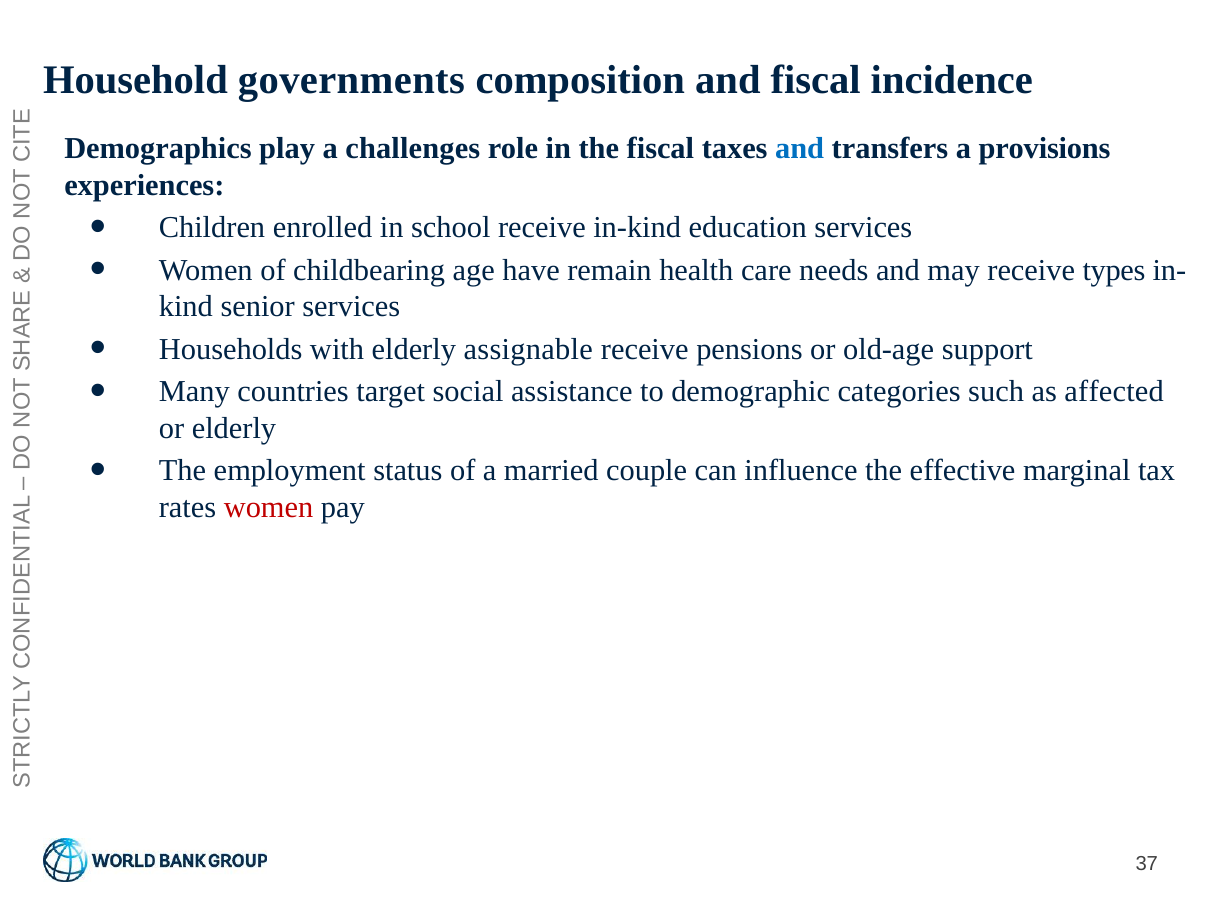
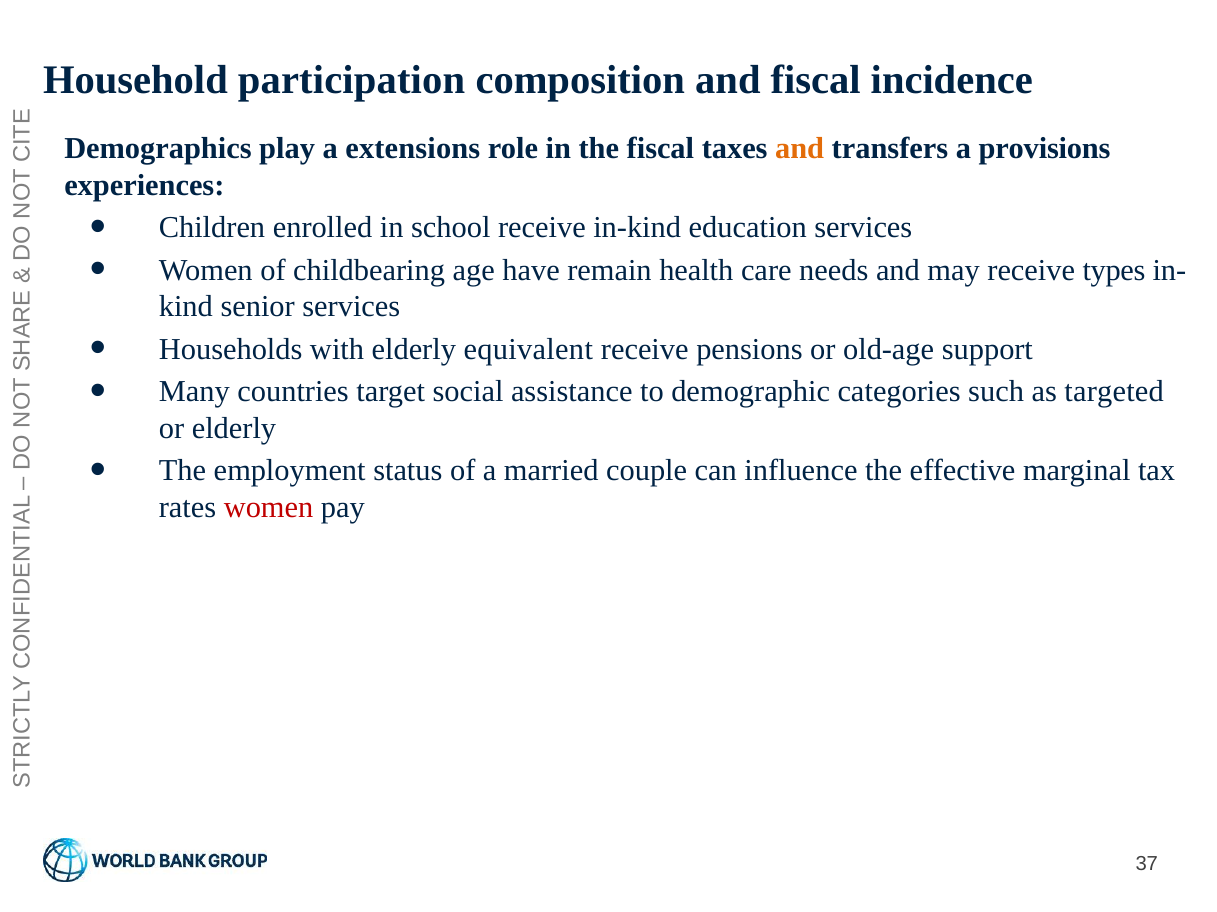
governments: governments -> participation (352, 80)
challenges: challenges -> extensions (413, 149)
and colour: blue -> orange (800, 149)
assignable: assignable -> equivalent (528, 350)
affected: affected -> targeted (1114, 392)
